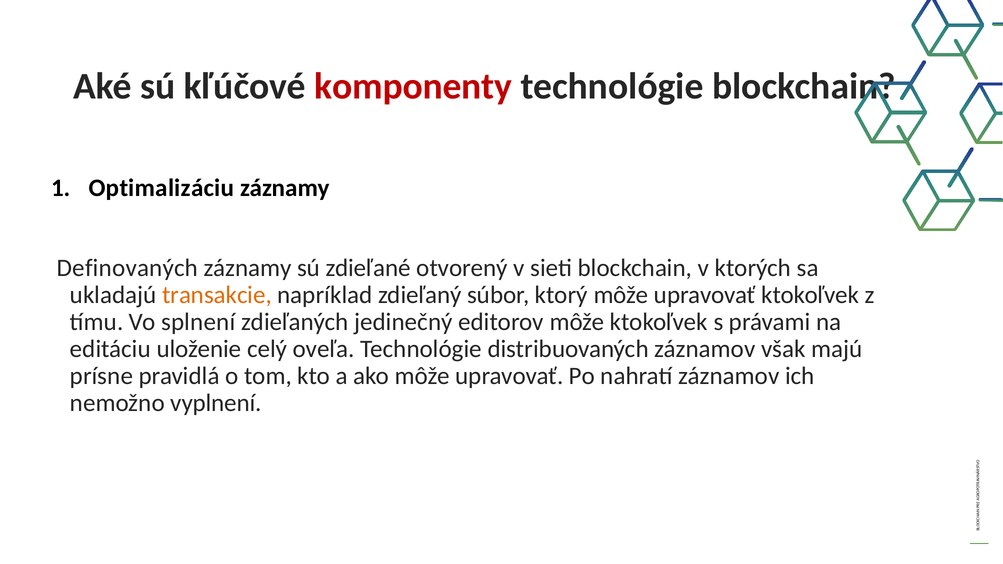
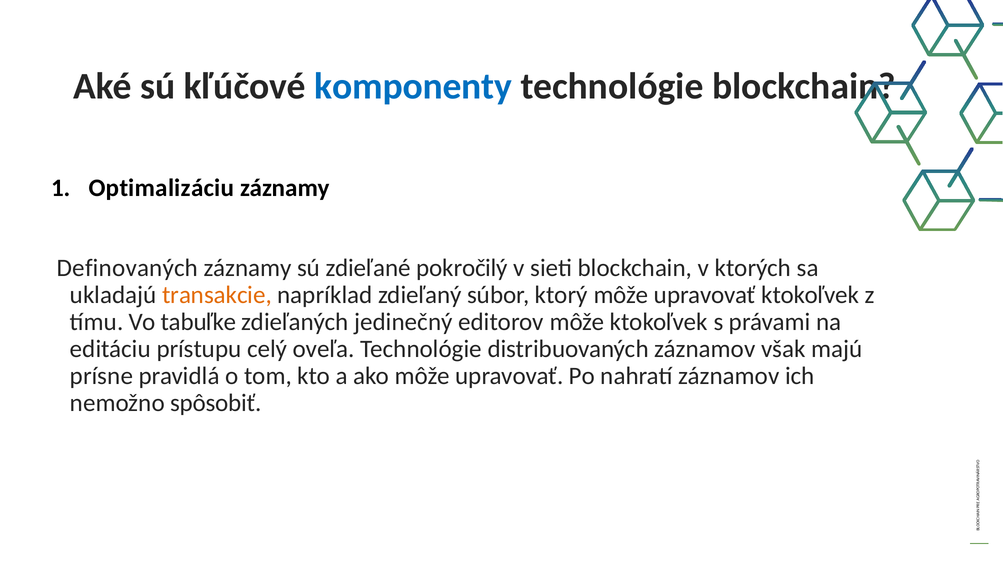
komponenty colour: red -> blue (413, 87)
otvorený: otvorený -> pokročilý (462, 268)
splnení: splnení -> tabuľke (199, 322)
uloženie: uloženie -> prístupu (199, 349)
vyplnení: vyplnení -> spôsobiť (216, 403)
